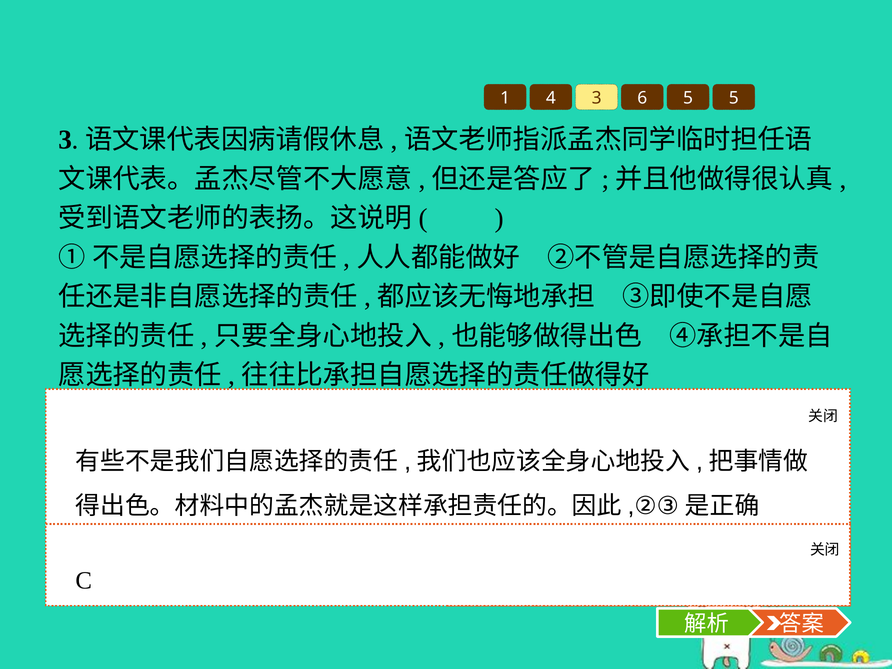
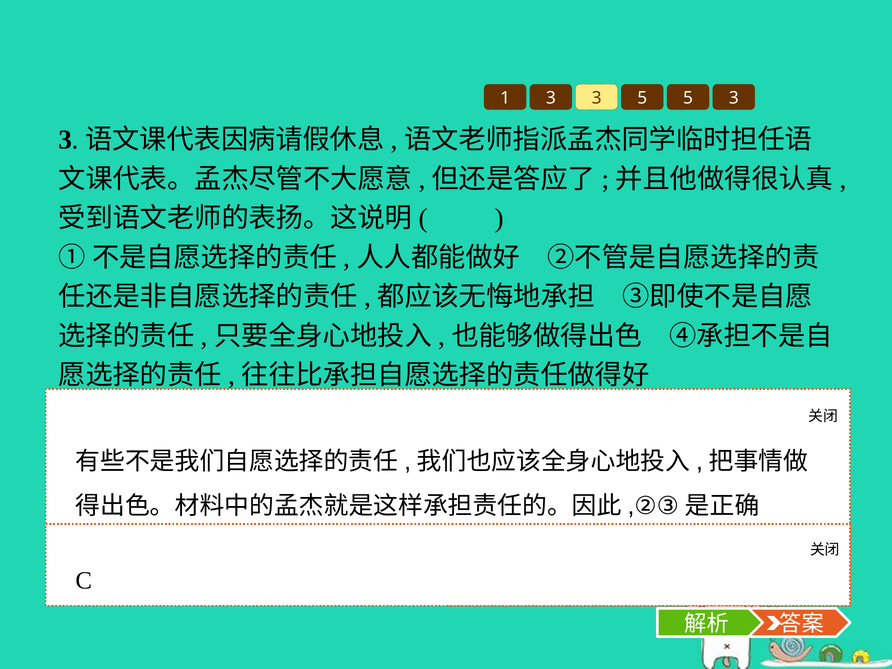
1 4: 4 -> 3 (551, 98)
3 6: 6 -> 5 (642, 98)
5 5: 5 -> 3 (734, 98)
